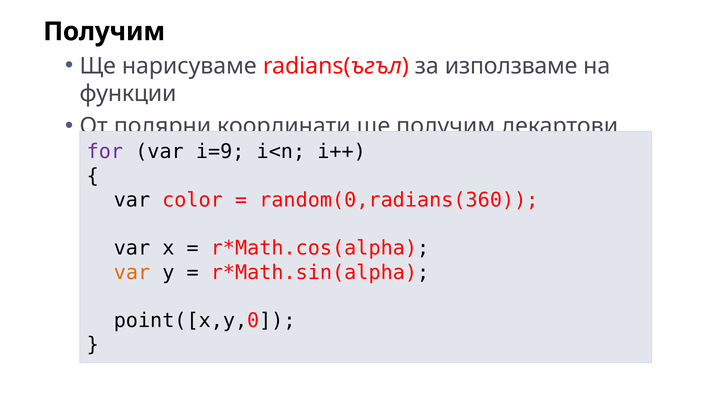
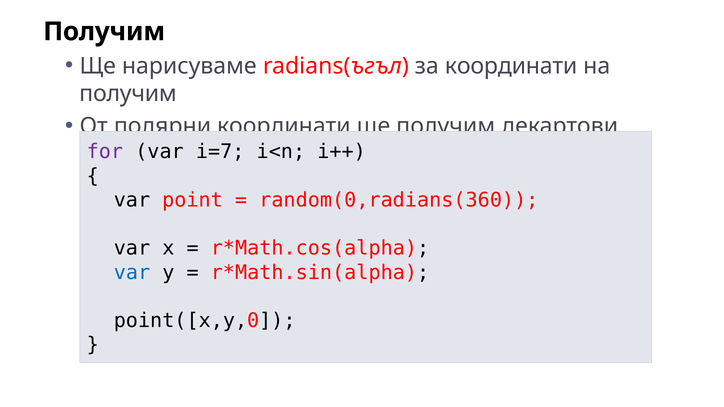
за използваме: използваме -> координати (511, 66)
функции: функции -> получим (128, 94)
i=9: i=9 -> i=7 (220, 152)
color: color -> point (192, 200)
var colour: orange -> blue (132, 273)
